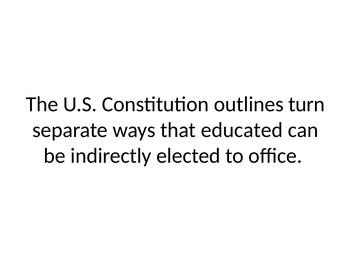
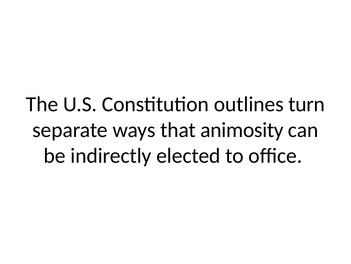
educated: educated -> animosity (242, 130)
